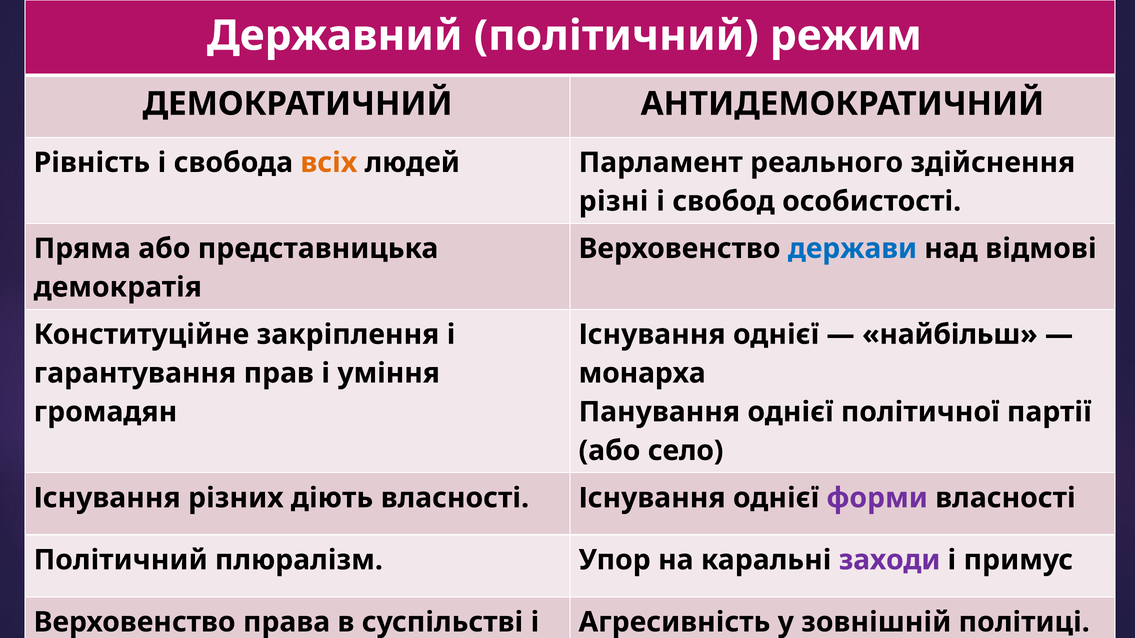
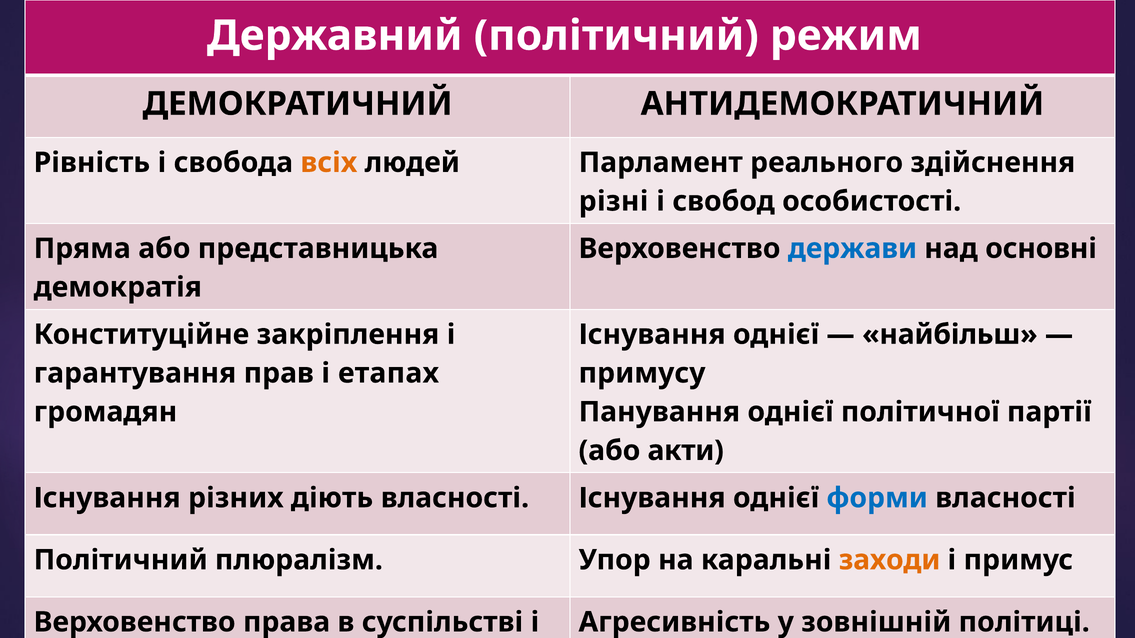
відмові: відмові -> основні (1041, 249)
уміння: уміння -> етапах (388, 373)
монарха: монарха -> примусу (642, 373)
село: село -> акти (686, 451)
форми colour: purple -> blue (877, 498)
заходи colour: purple -> orange (890, 560)
